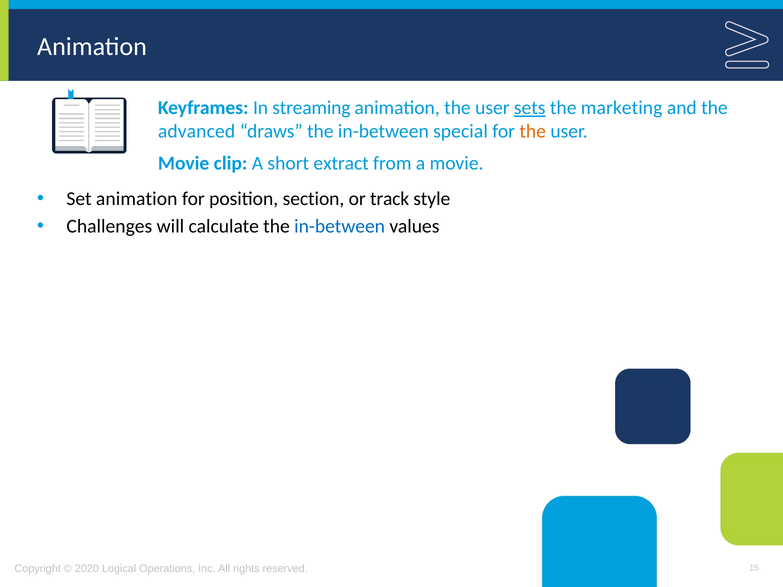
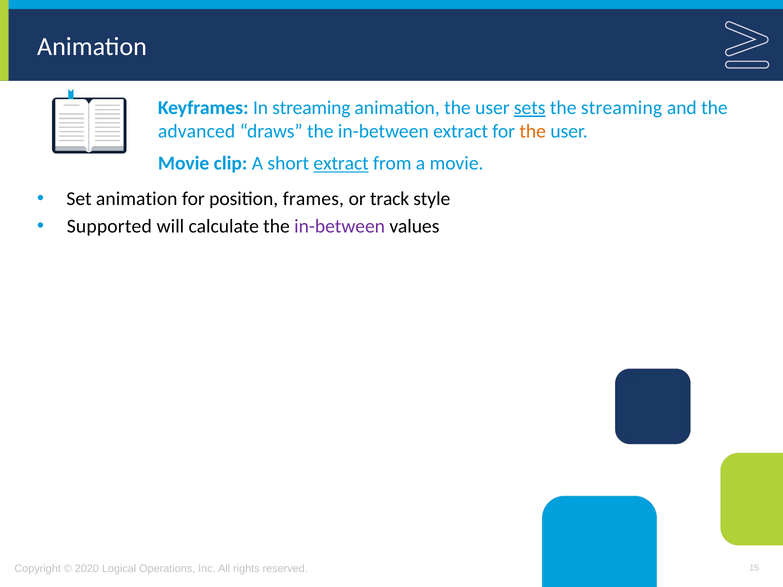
the marketing: marketing -> streaming (622, 108)
in-between special: special -> extract (461, 131)
extract underline: none -> present (341, 164)
section: section -> frames (313, 199)
Challenges: Challenges -> Supported (109, 226)
in-between colour: blue -> purple (340, 226)
